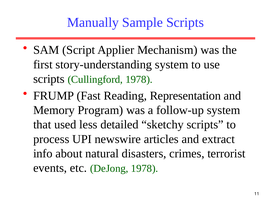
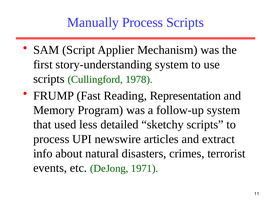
Manually Sample: Sample -> Process (143, 22)
DeJong 1978: 1978 -> 1971 (145, 169)
